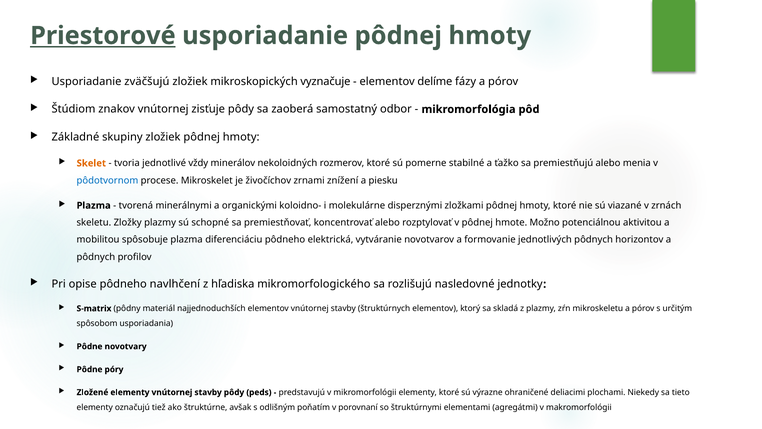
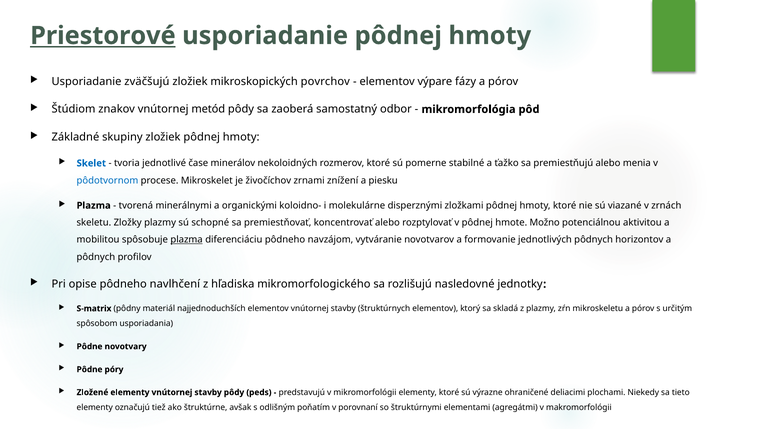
vyznačuje: vyznačuje -> povrchov (325, 81)
delíme: delíme -> výpare (435, 81)
zisťuje: zisťuje -> metód (208, 109)
Skelet colour: orange -> blue (91, 163)
vždy: vždy -> čase (198, 163)
plazma underline: none -> present (187, 240)
elektrická: elektrická -> navzájom (330, 240)
